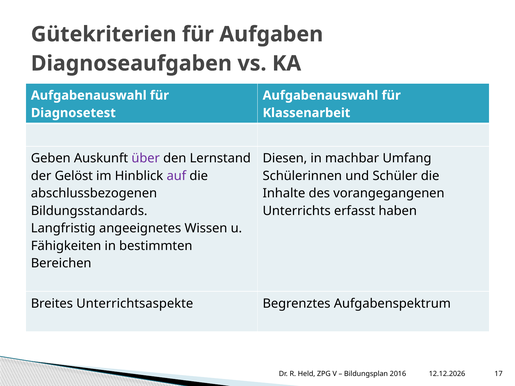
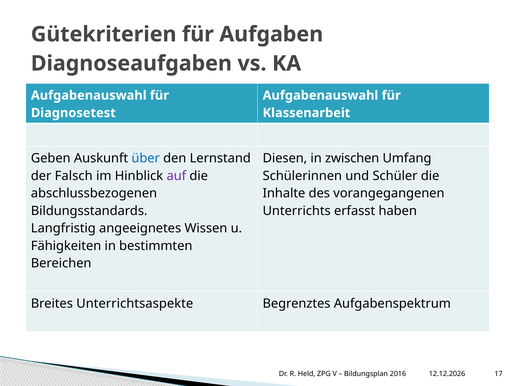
über colour: purple -> blue (146, 158)
machbar: machbar -> zwischen (352, 158)
Gelöst: Gelöst -> Falsch (74, 176)
